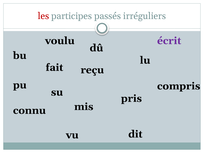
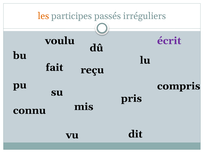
les colour: red -> orange (43, 16)
